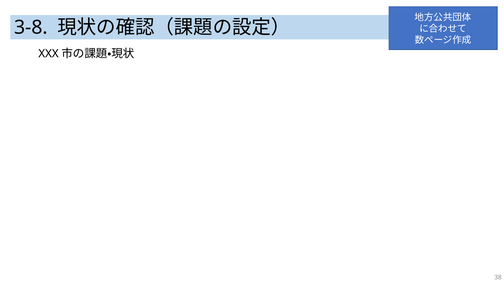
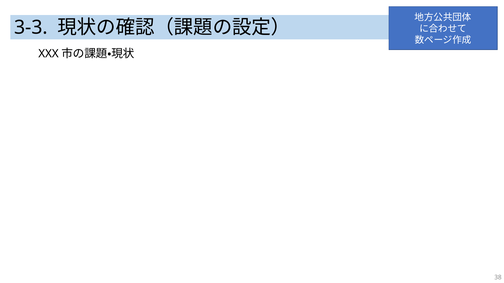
3-8: 3-8 -> 3-3 (31, 27)
